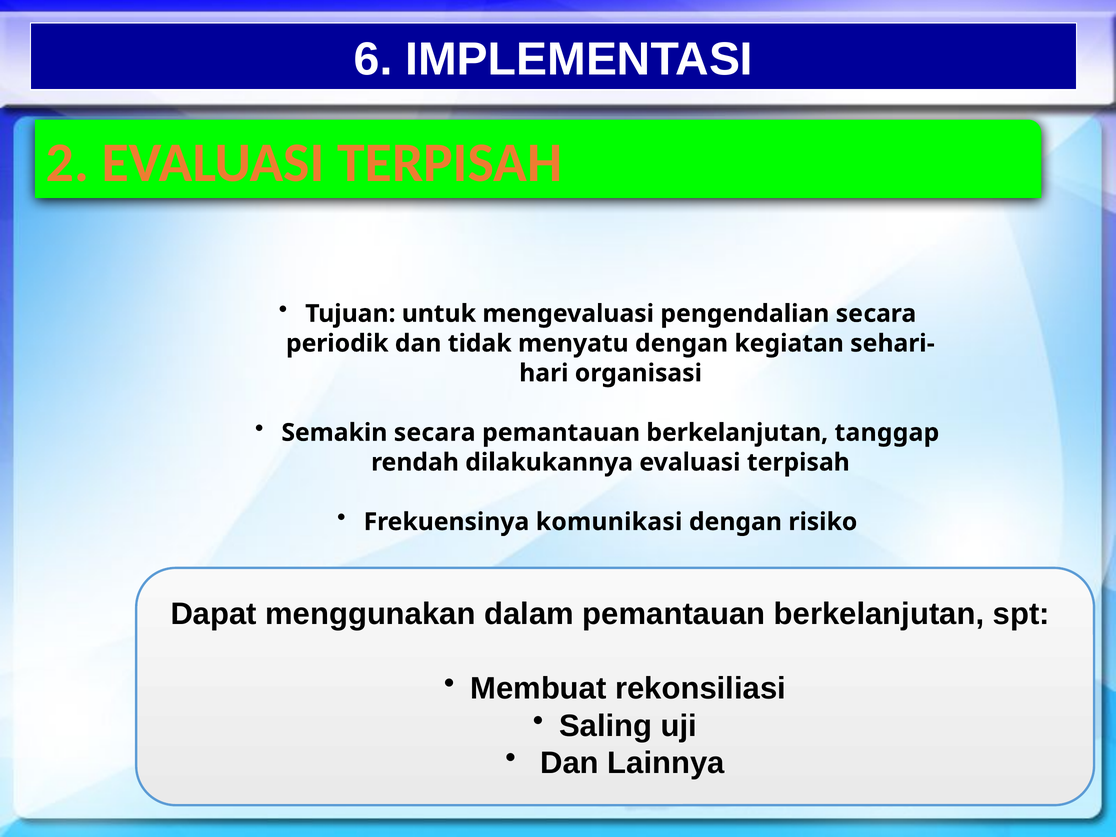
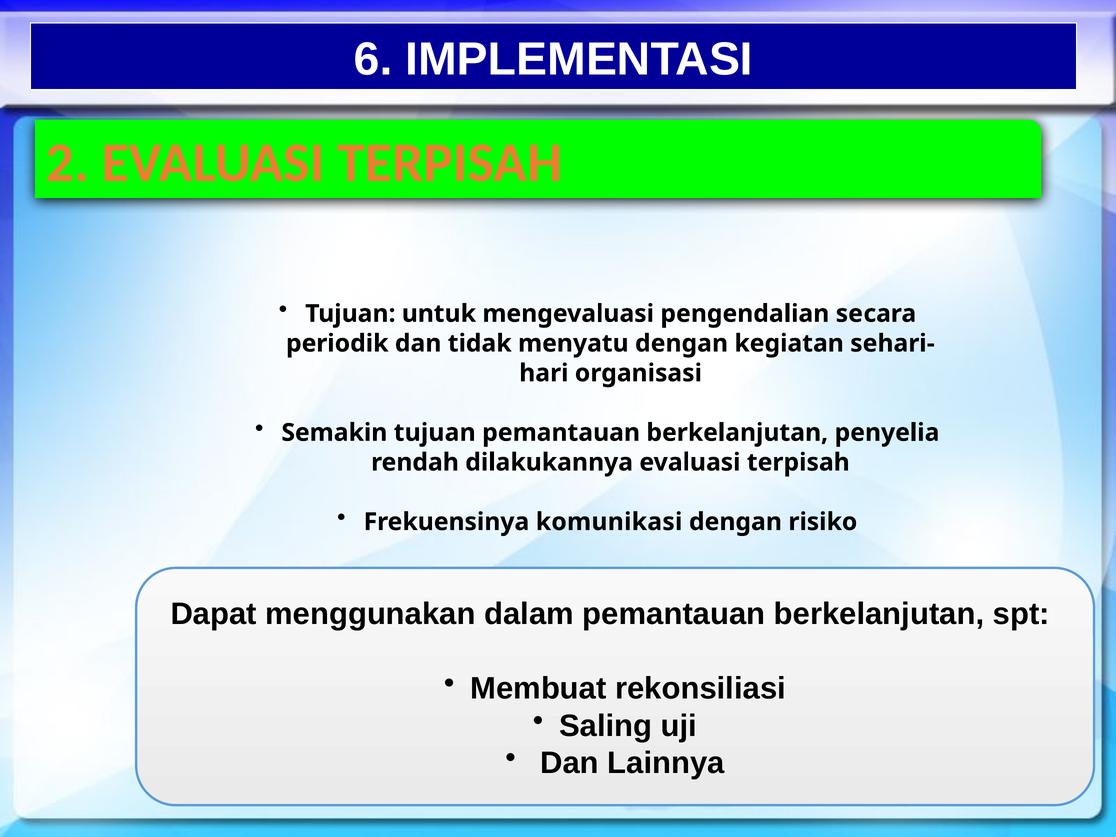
Semakin secara: secara -> tujuan (435, 433)
tanggap: tanggap -> penyelia (887, 433)
